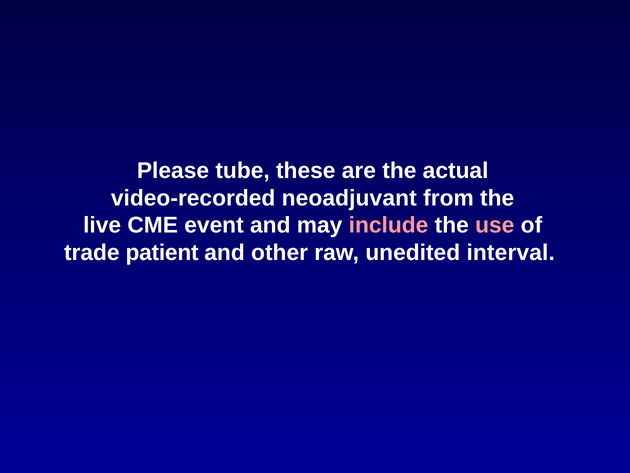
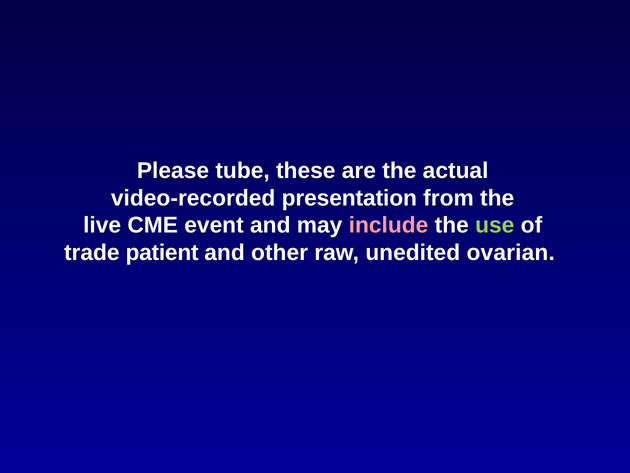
neoadjuvant: neoadjuvant -> presentation (349, 198)
use colour: pink -> light green (495, 225)
interval: interval -> ovarian (511, 252)
